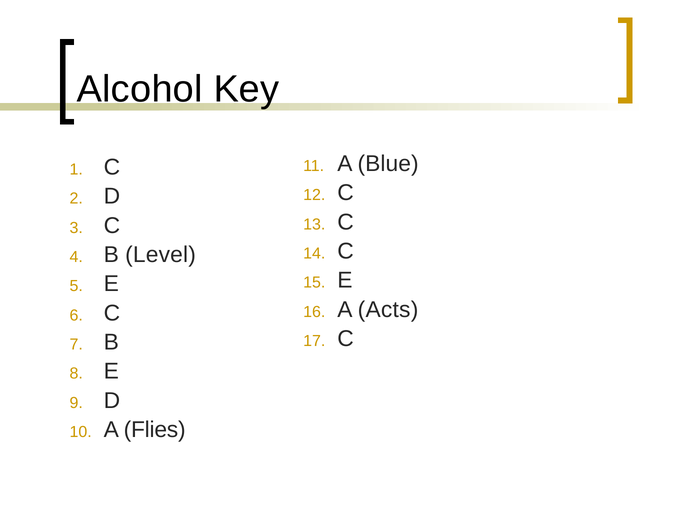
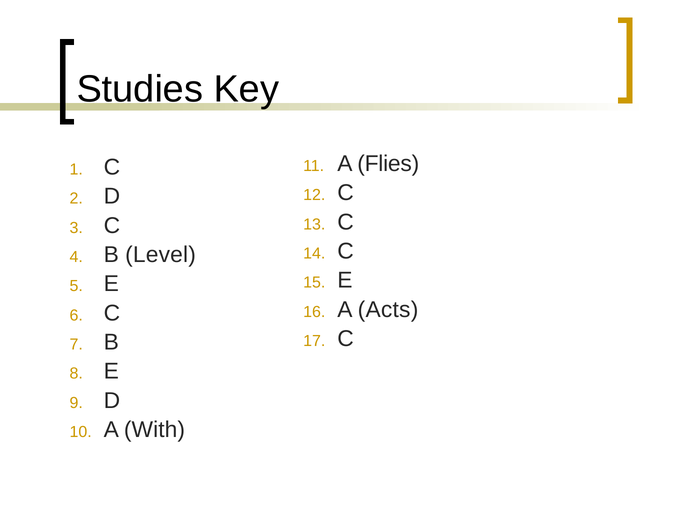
Alcohol: Alcohol -> Studies (140, 89)
Blue: Blue -> Flies (388, 164)
Flies: Flies -> With (154, 430)
